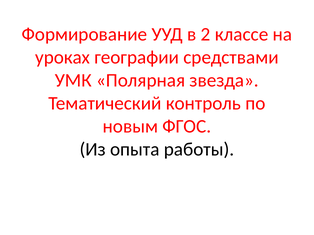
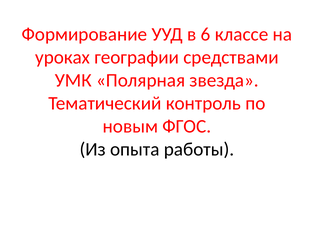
2: 2 -> 6 (206, 34)
